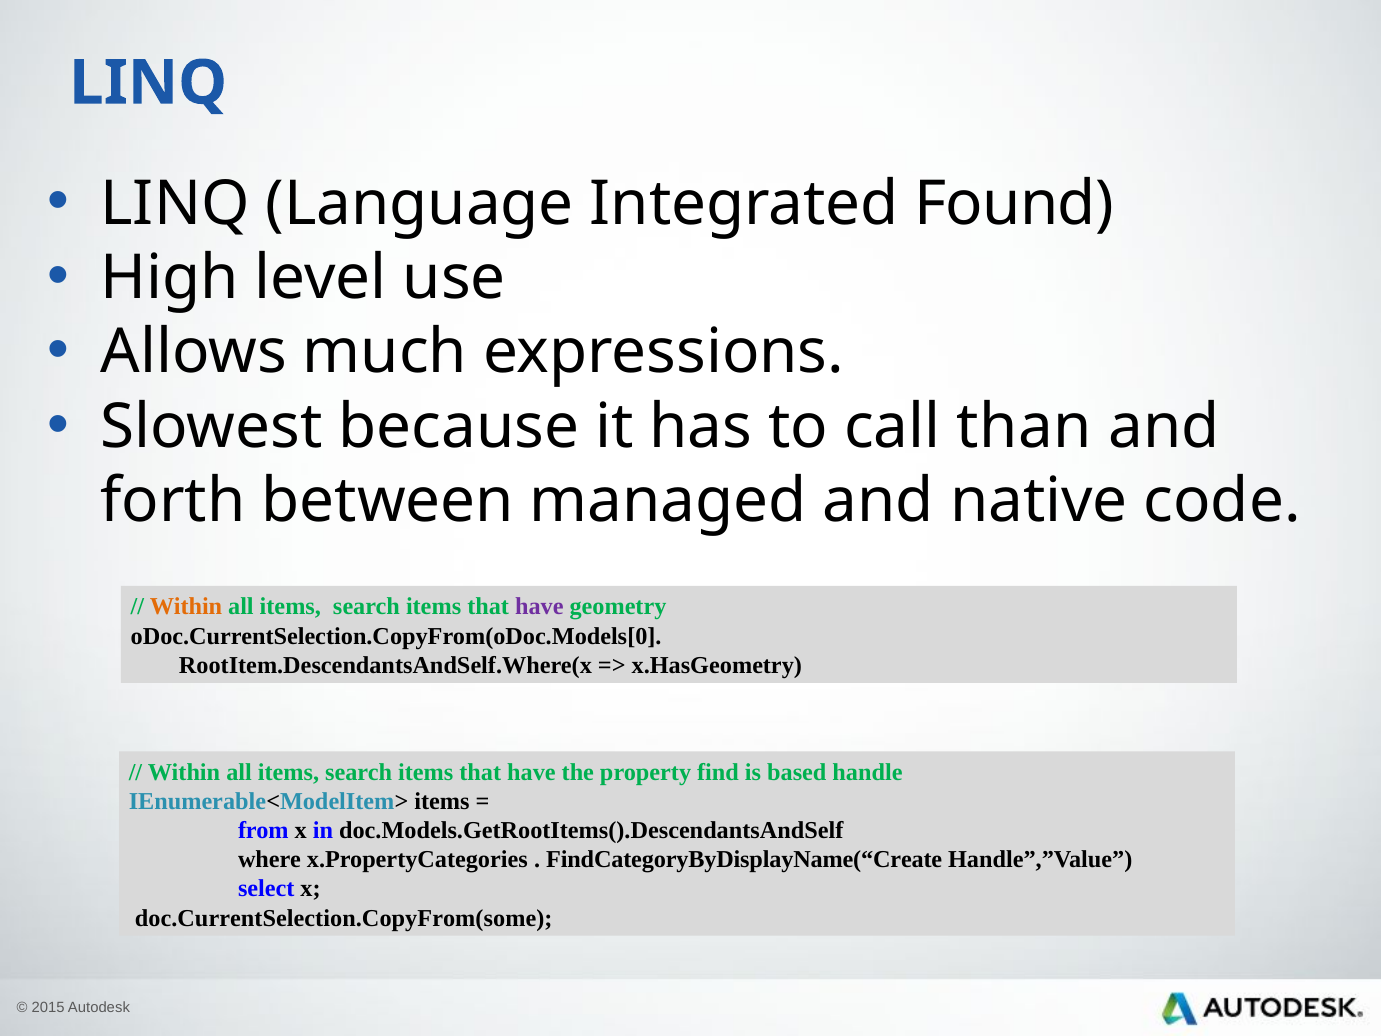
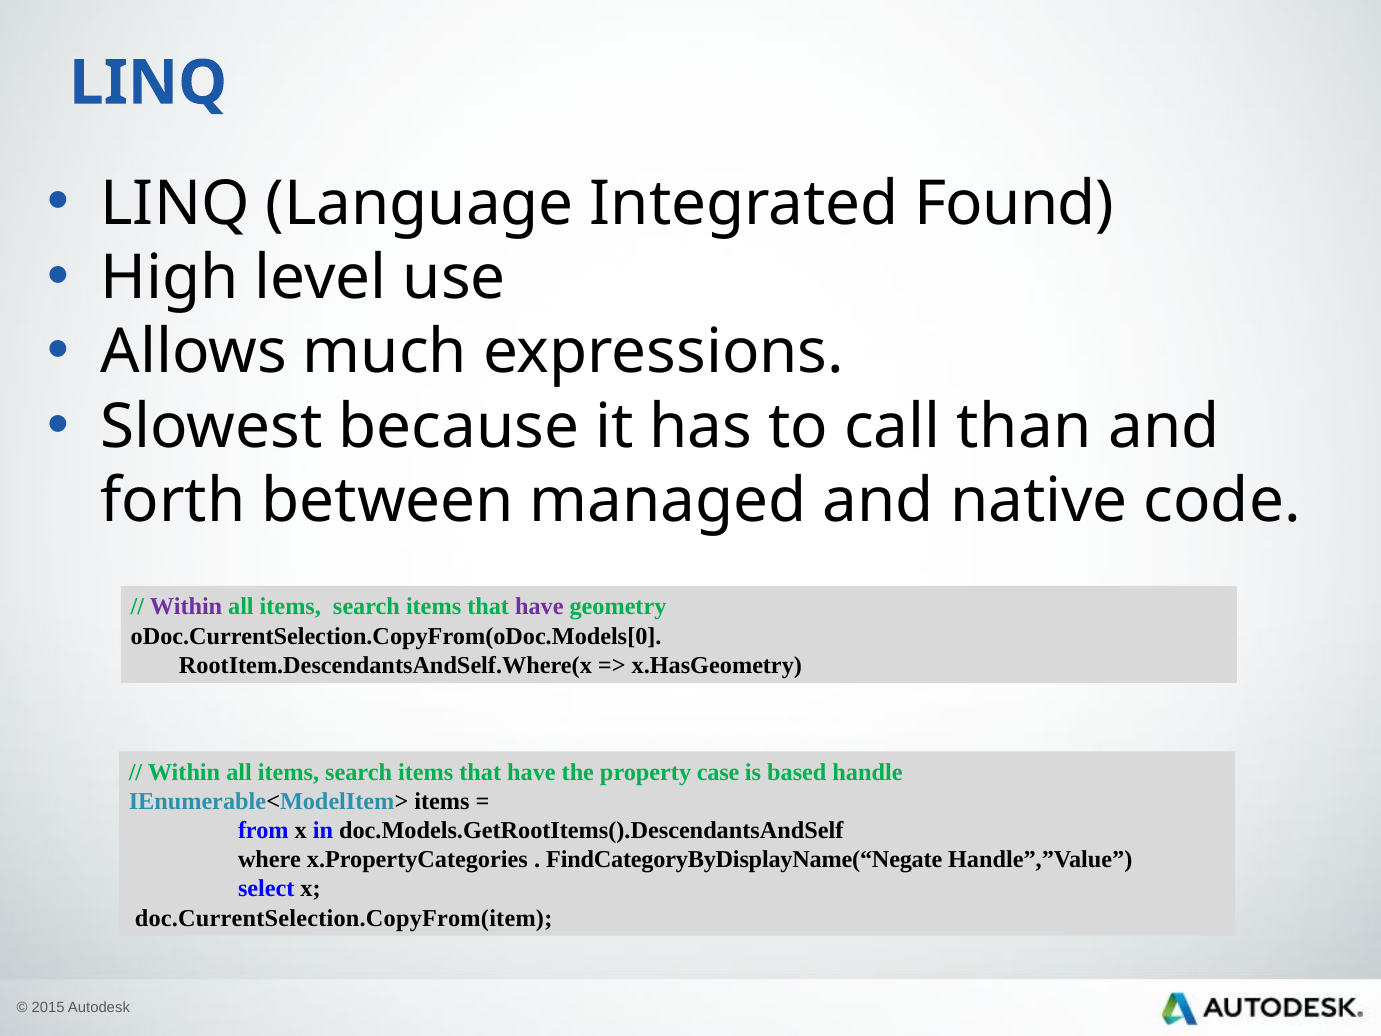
Within colour: orange -> purple (186, 607)
find: find -> case (718, 772)
FindCategoryByDisplayName(“Create: FindCategoryByDisplayName(“Create -> FindCategoryByDisplayName(“Negate (744, 859)
doc.CurrentSelection.CopyFrom(some: doc.CurrentSelection.CopyFrom(some -> doc.CurrentSelection.CopyFrom(item (344, 918)
